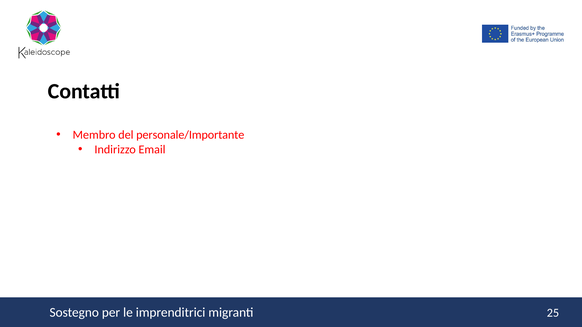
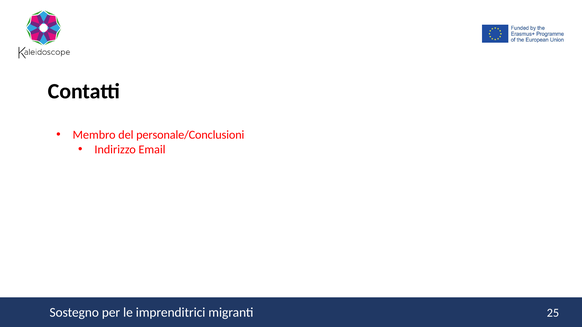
personale/Importante: personale/Importante -> personale/Conclusioni (190, 135)
